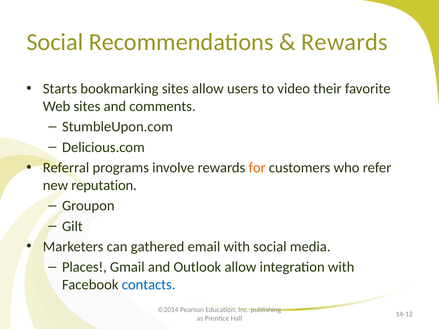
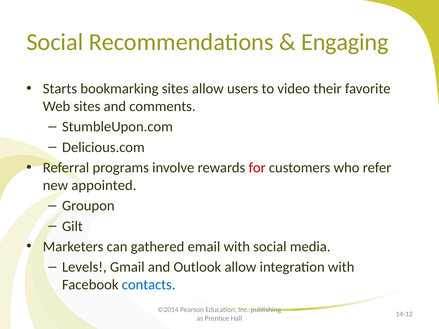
Rewards: Rewards -> Engaging (345, 42)
for colour: orange -> red (257, 168)
reputation: reputation -> appointed (104, 185)
Places: Places -> Levels (84, 267)
